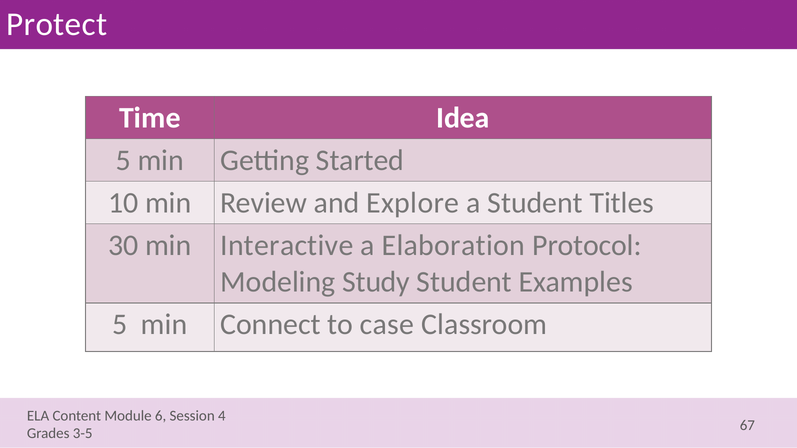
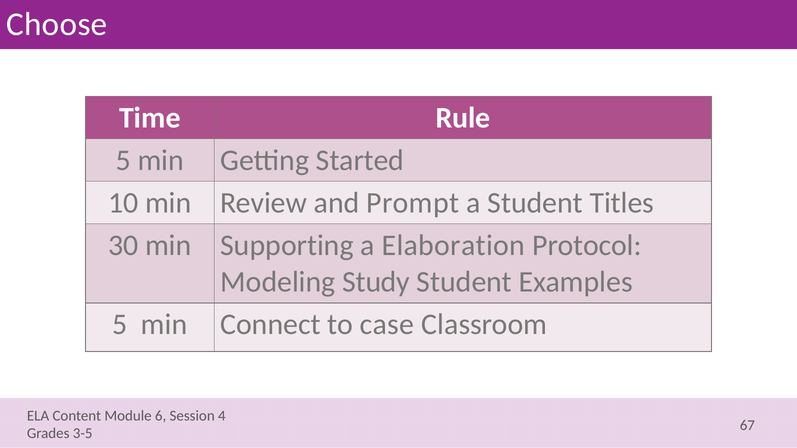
Protect: Protect -> Choose (57, 25)
Idea: Idea -> Rule (463, 118)
Explore: Explore -> Prompt (413, 203)
Interactive: Interactive -> Supporting (287, 246)
